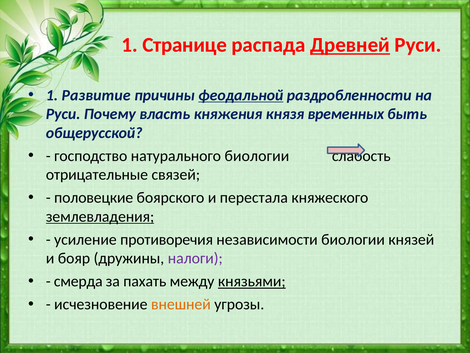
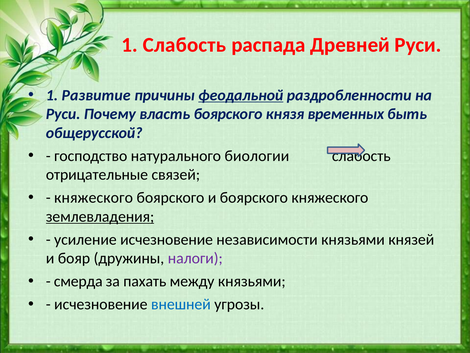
1 Странице: Странице -> Слабость (184, 45)
Древней underline: present -> none (350, 45)
власть княжения: княжения -> боярского (228, 114)
половецкие: половецкие -> княжеского (94, 197)
и перестала: перестала -> боярского (254, 197)
усиление противоречия: противоречия -> исчезновение (167, 239)
независимости биологии: биологии -> князьями (353, 239)
князьями underline: present -> none (252, 281)
внешней colour: orange -> blue (181, 304)
